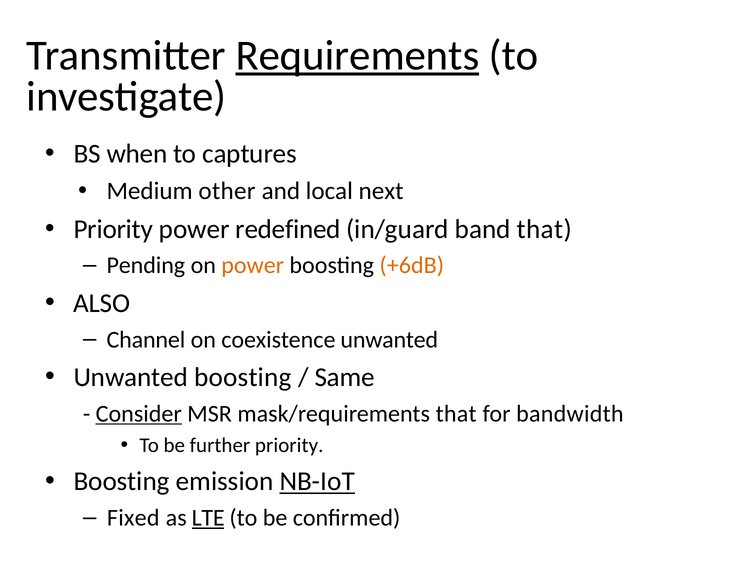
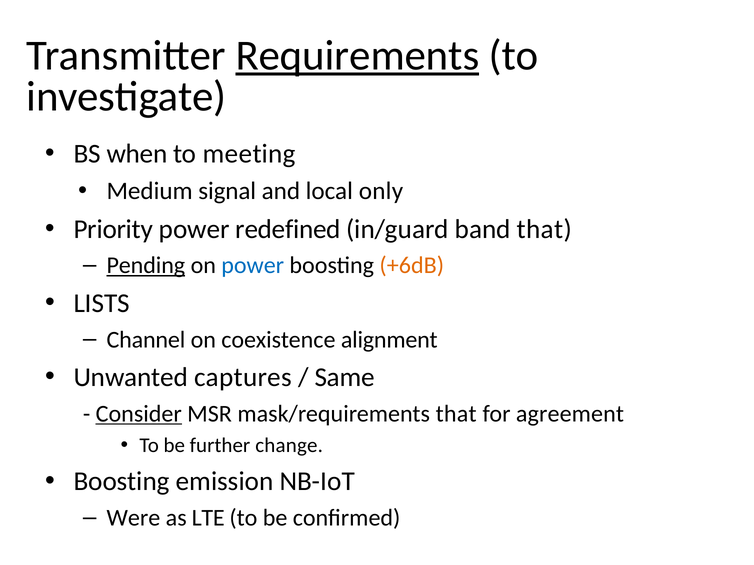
captures: captures -> meeting (249, 154)
other: other -> signal (227, 191)
next: next -> only (381, 191)
Pending underline: none -> present (146, 266)
power colour: orange -> blue (253, 266)
ALSO: ALSO -> LISTS (102, 303)
coexistence unwanted: unwanted -> alignment (389, 340)
Unwanted boosting: boosting -> captures (243, 378)
bandwidth: bandwidth -> agreement (570, 414)
further priority: priority -> change (289, 446)
NB-IoT underline: present -> none (317, 482)
Fixed: Fixed -> Were (133, 518)
LTE underline: present -> none (208, 518)
